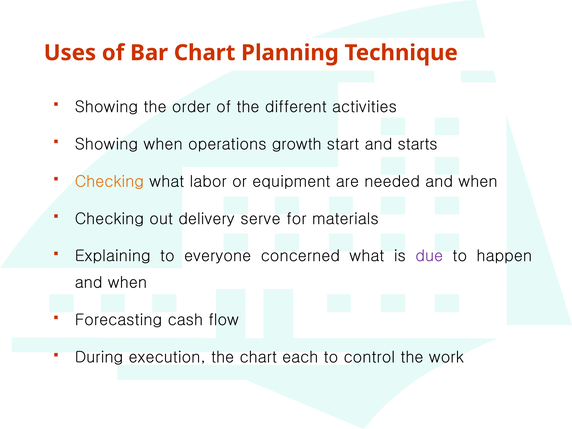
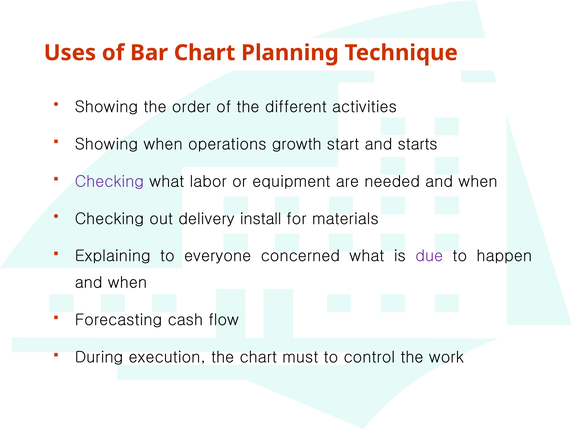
Checking colour: orange -> purple (109, 181)
serve: serve -> install (261, 219)
each: each -> must (300, 357)
